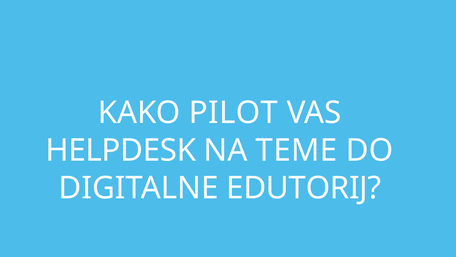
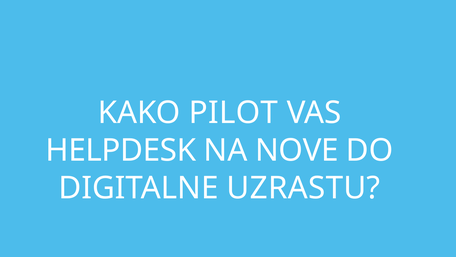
TEME: TEME -> NOVE (297, 150)
EDUTORIJ: EDUTORIJ -> UZRASTU (303, 188)
